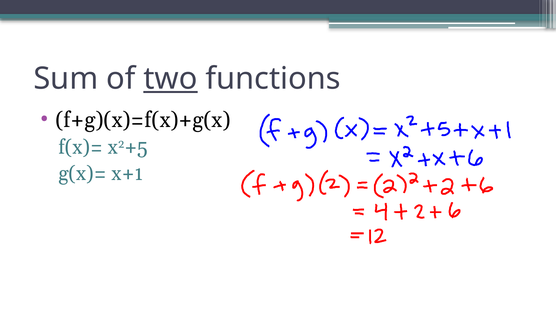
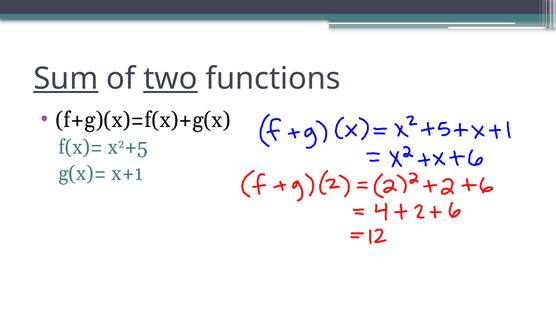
Sum underline: none -> present (66, 79)
